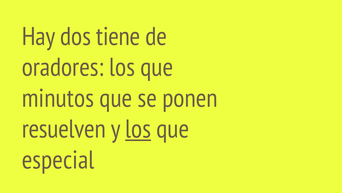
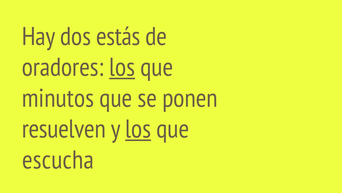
tiene: tiene -> estás (118, 36)
los underline: none -> present (122, 67)
especial: especial -> escucha (58, 160)
